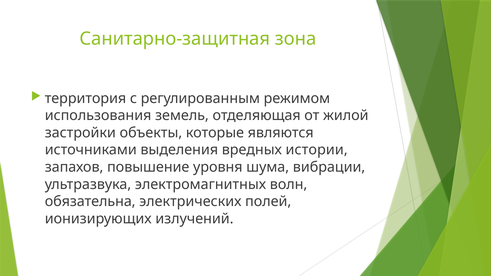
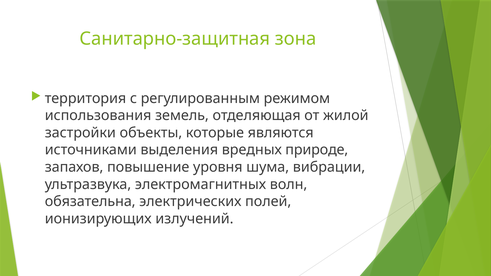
истории: истории -> природе (317, 150)
